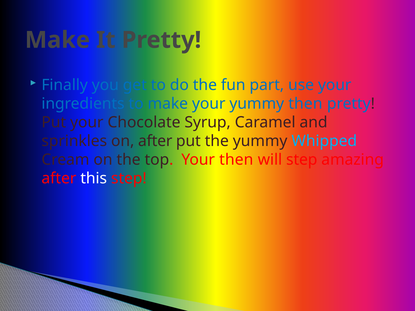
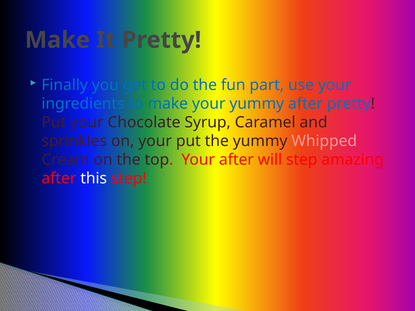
yummy then: then -> after (306, 104)
on after: after -> your (155, 141)
Whipped colour: light blue -> pink (324, 141)
Your then: then -> after (236, 160)
